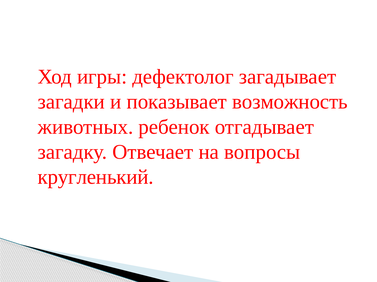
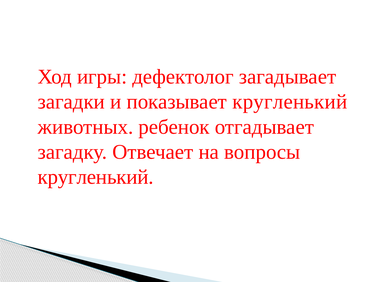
показывает возможность: возможность -> кругленький (290, 102)
